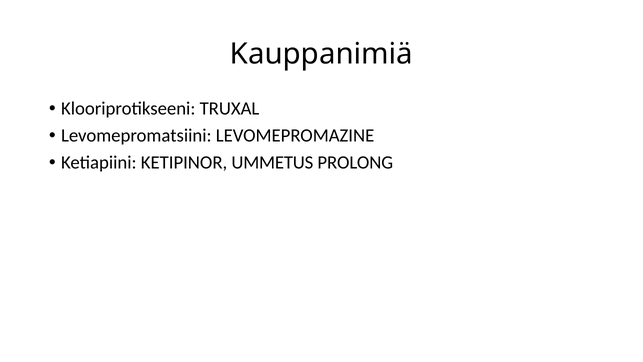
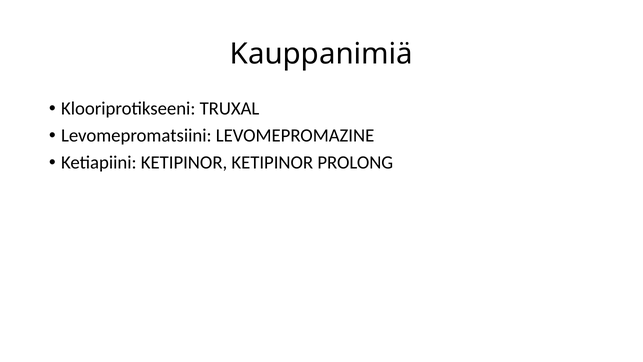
KETIPINOR UMMETUS: UMMETUS -> KETIPINOR (272, 163)
